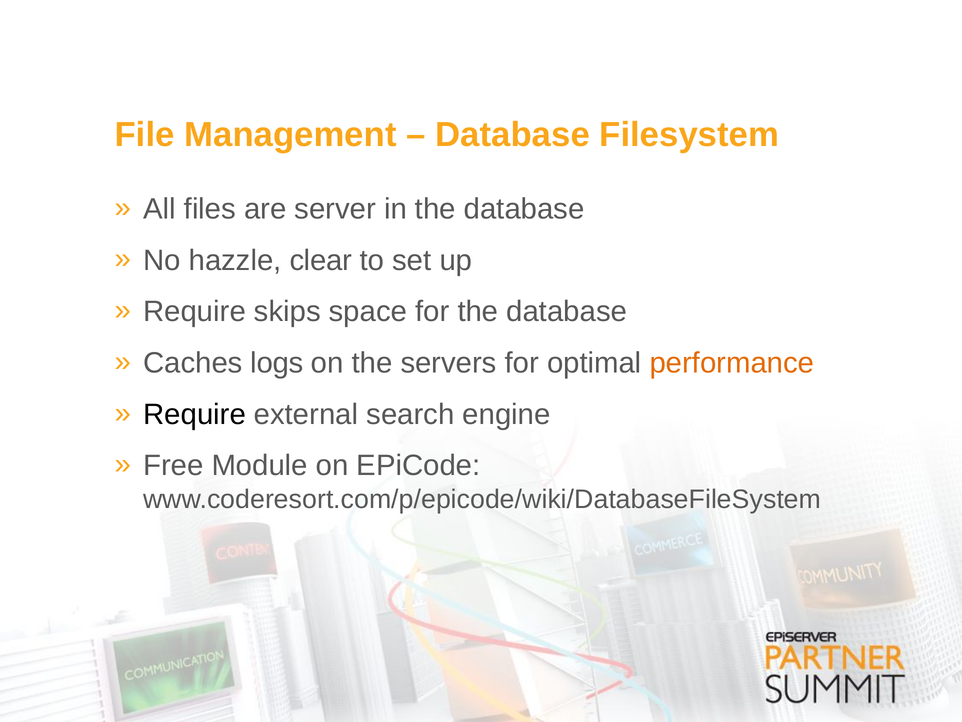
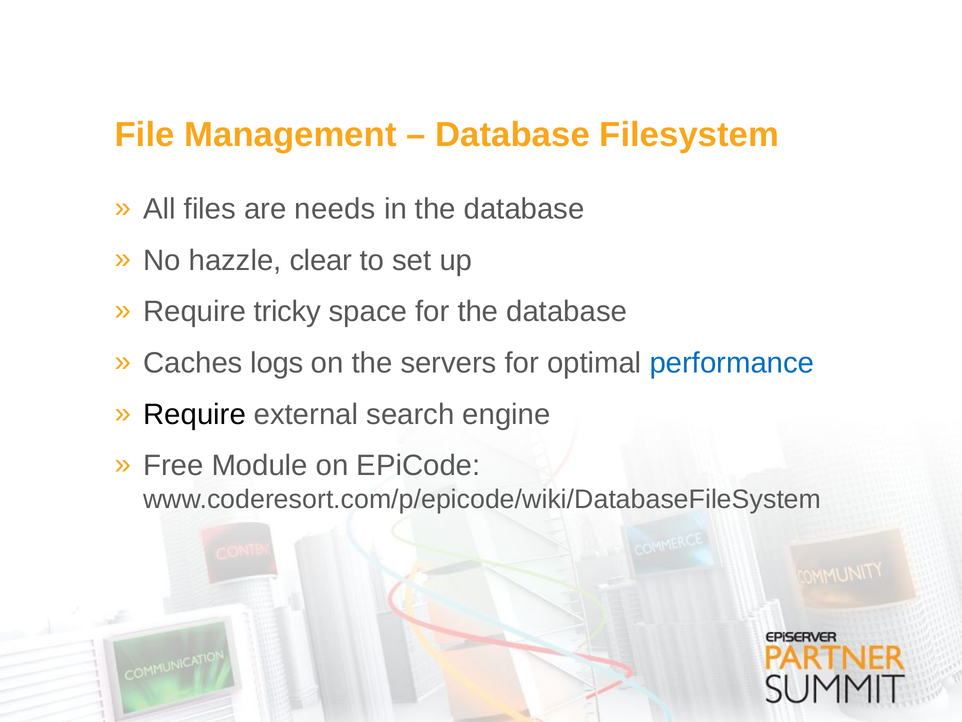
server: server -> needs (335, 209)
skips: skips -> tricky (287, 312)
performance colour: orange -> blue (732, 363)
